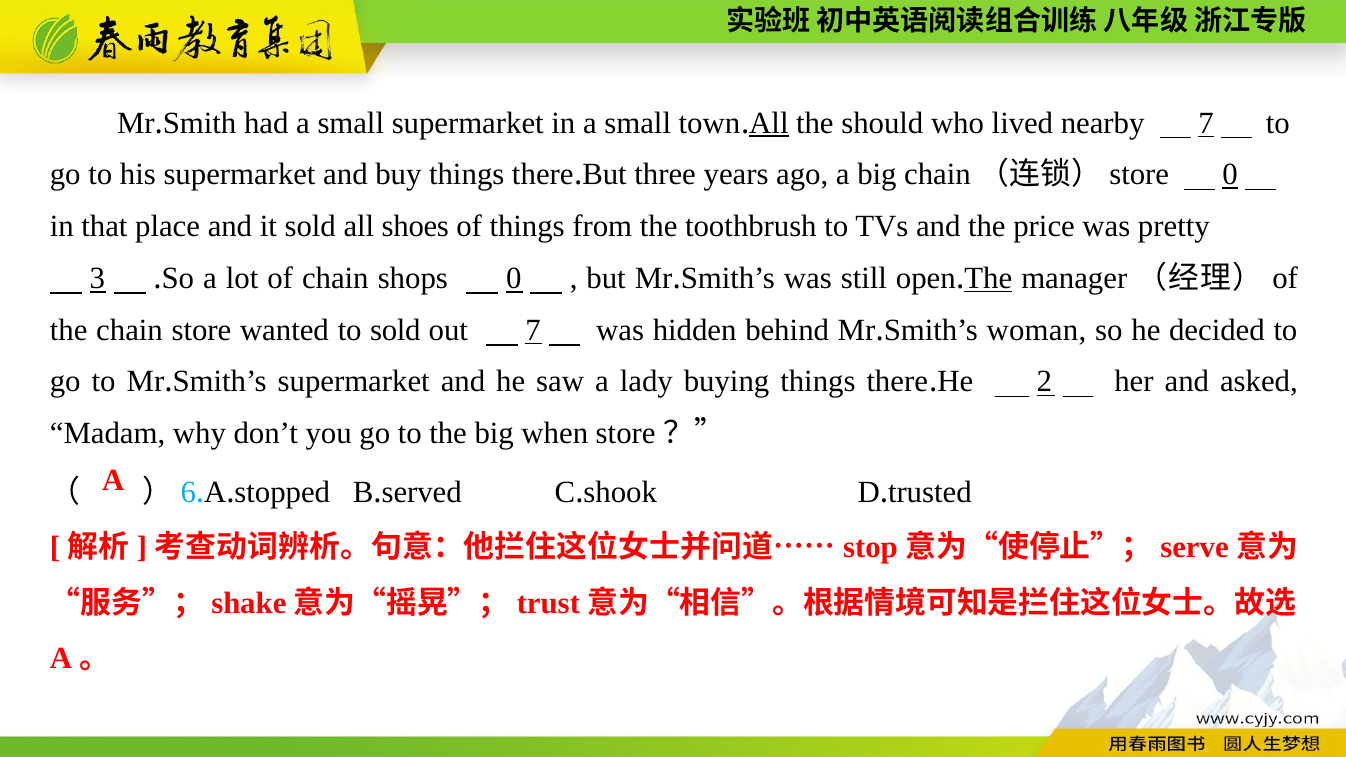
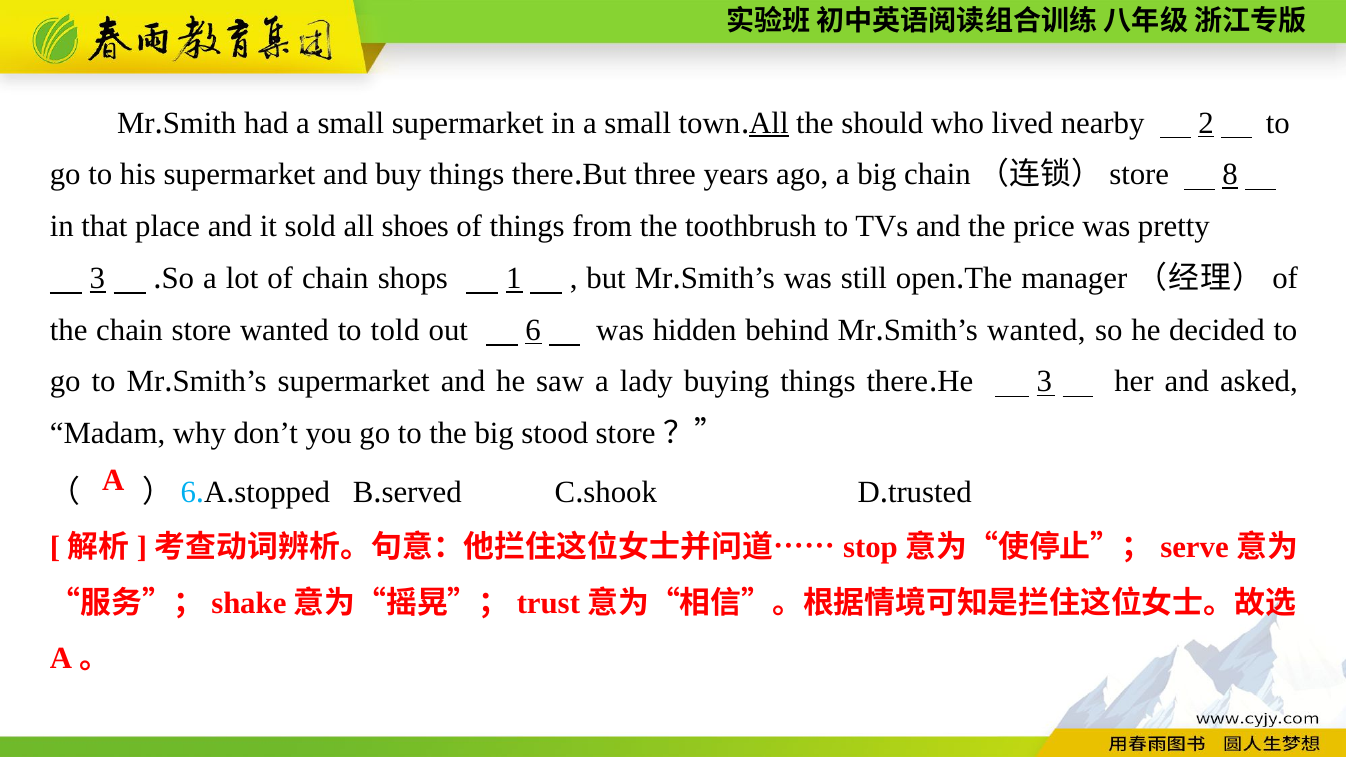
nearby 7: 7 -> 2 (1206, 123)
0: 0 -> 8 (1230, 175)
shops 0: 0 -> 1 (514, 278)
The underline: present -> none (988, 278)
to sold: sold -> told (395, 330)
out 7: 7 -> 6 (533, 330)
woman: woman -> wanted (1036, 330)
He 2: 2 -> 3 (1044, 382)
when: when -> stood (555, 434)
